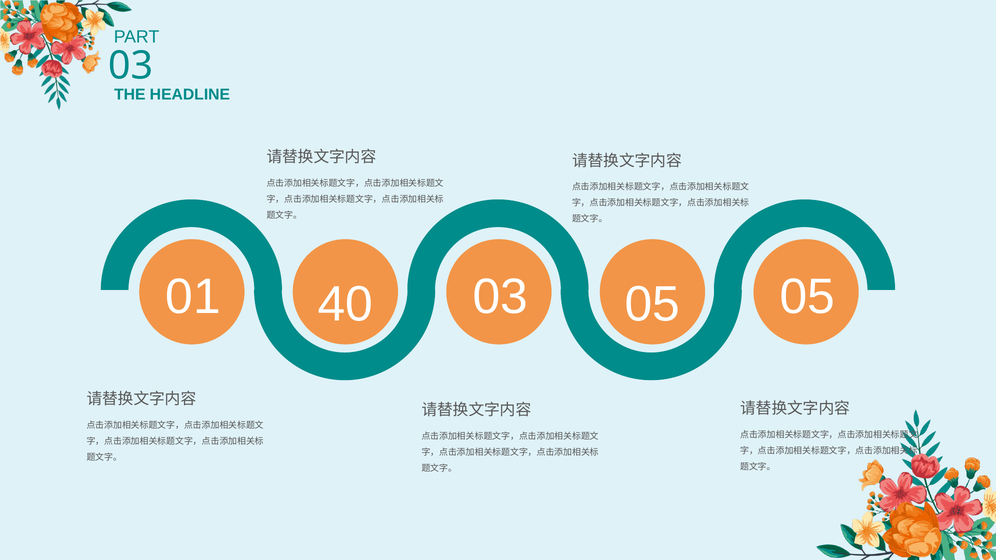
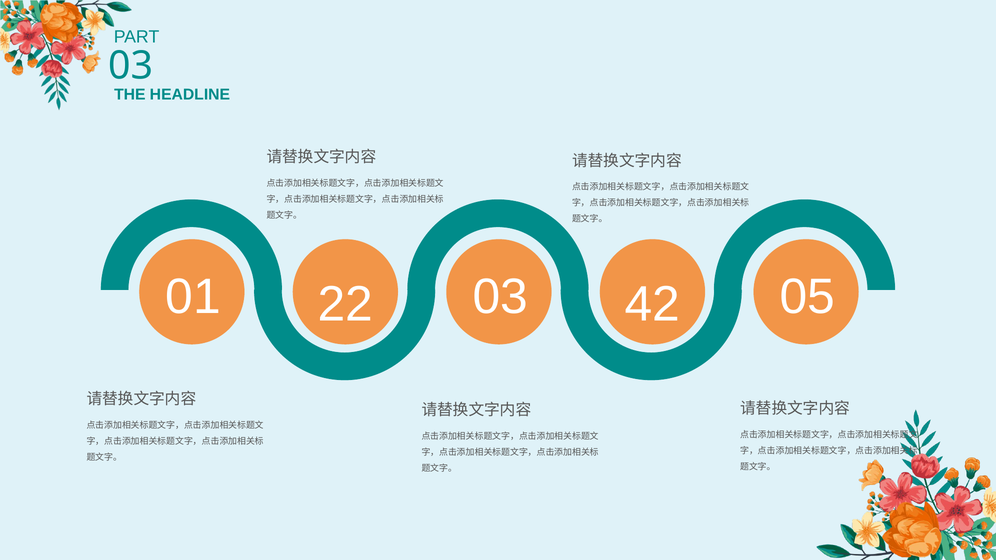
40: 40 -> 22 (345, 304)
03 05: 05 -> 42 (652, 304)
